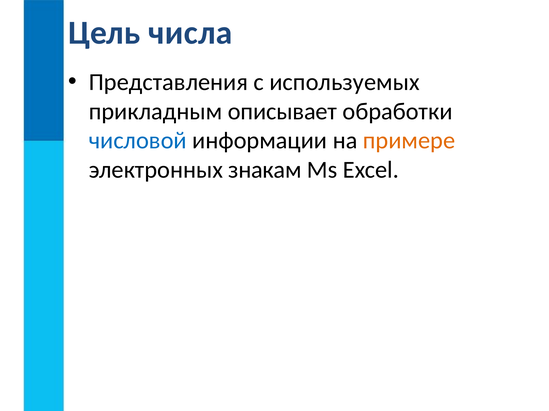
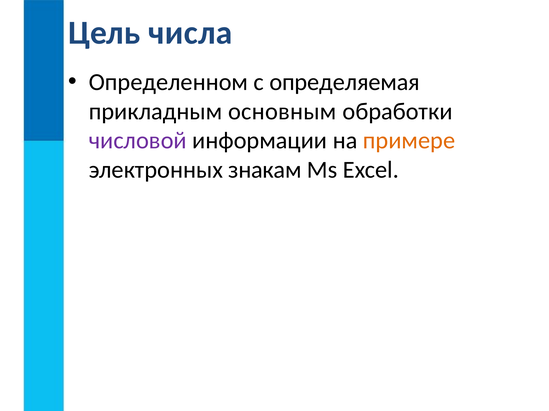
Представления: Представления -> Определенном (168, 82)
используемых: используемых -> определяемая (345, 82)
описывает: описывает -> основным (282, 112)
числовой colour: blue -> purple (138, 141)
